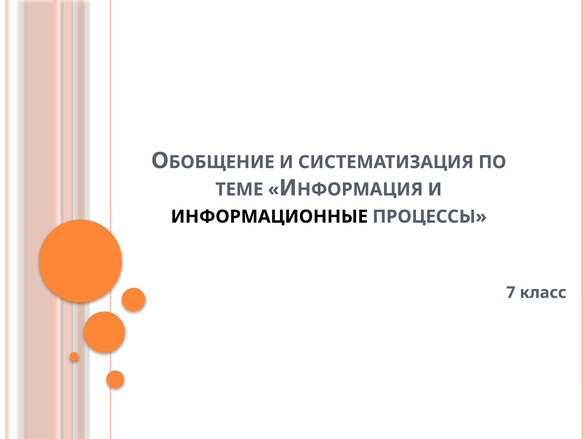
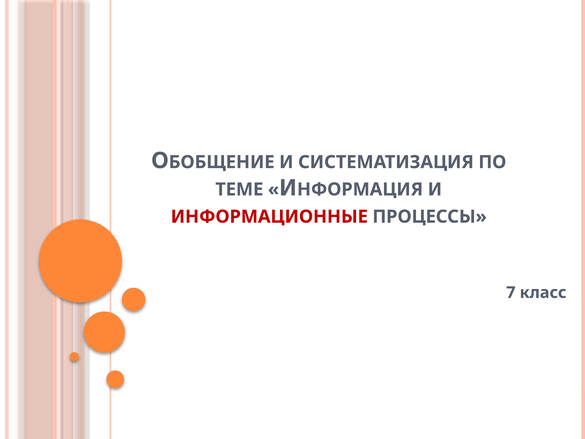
ИНФОРМАЦИОННЫЕ colour: black -> red (269, 217)
